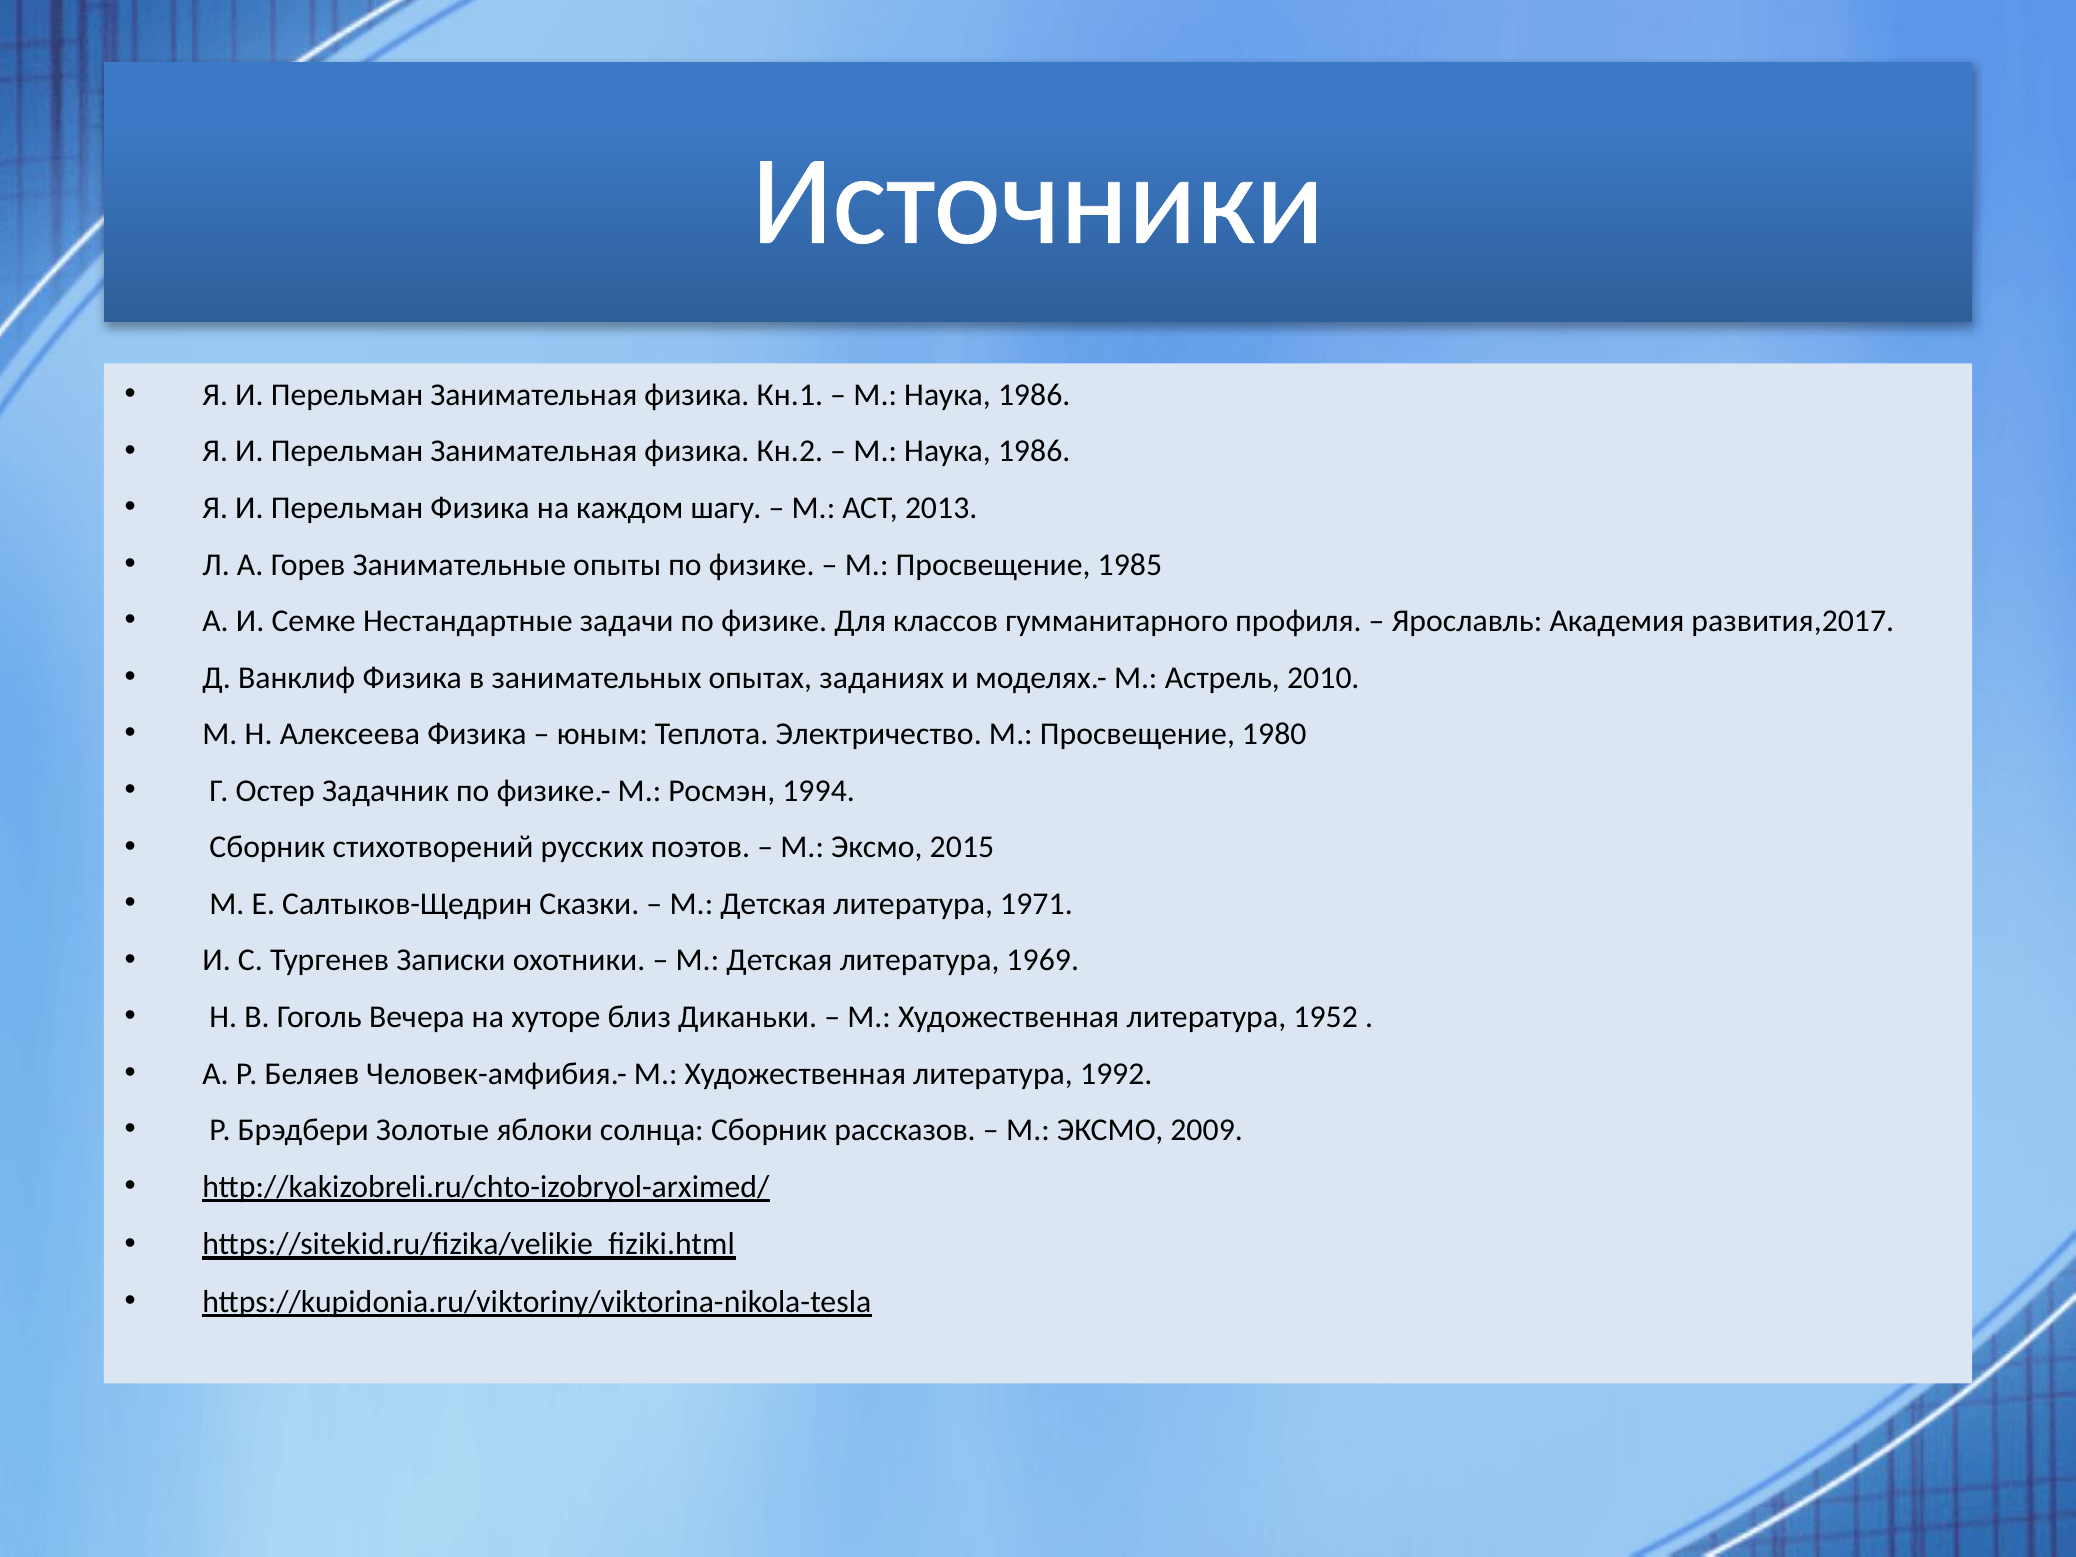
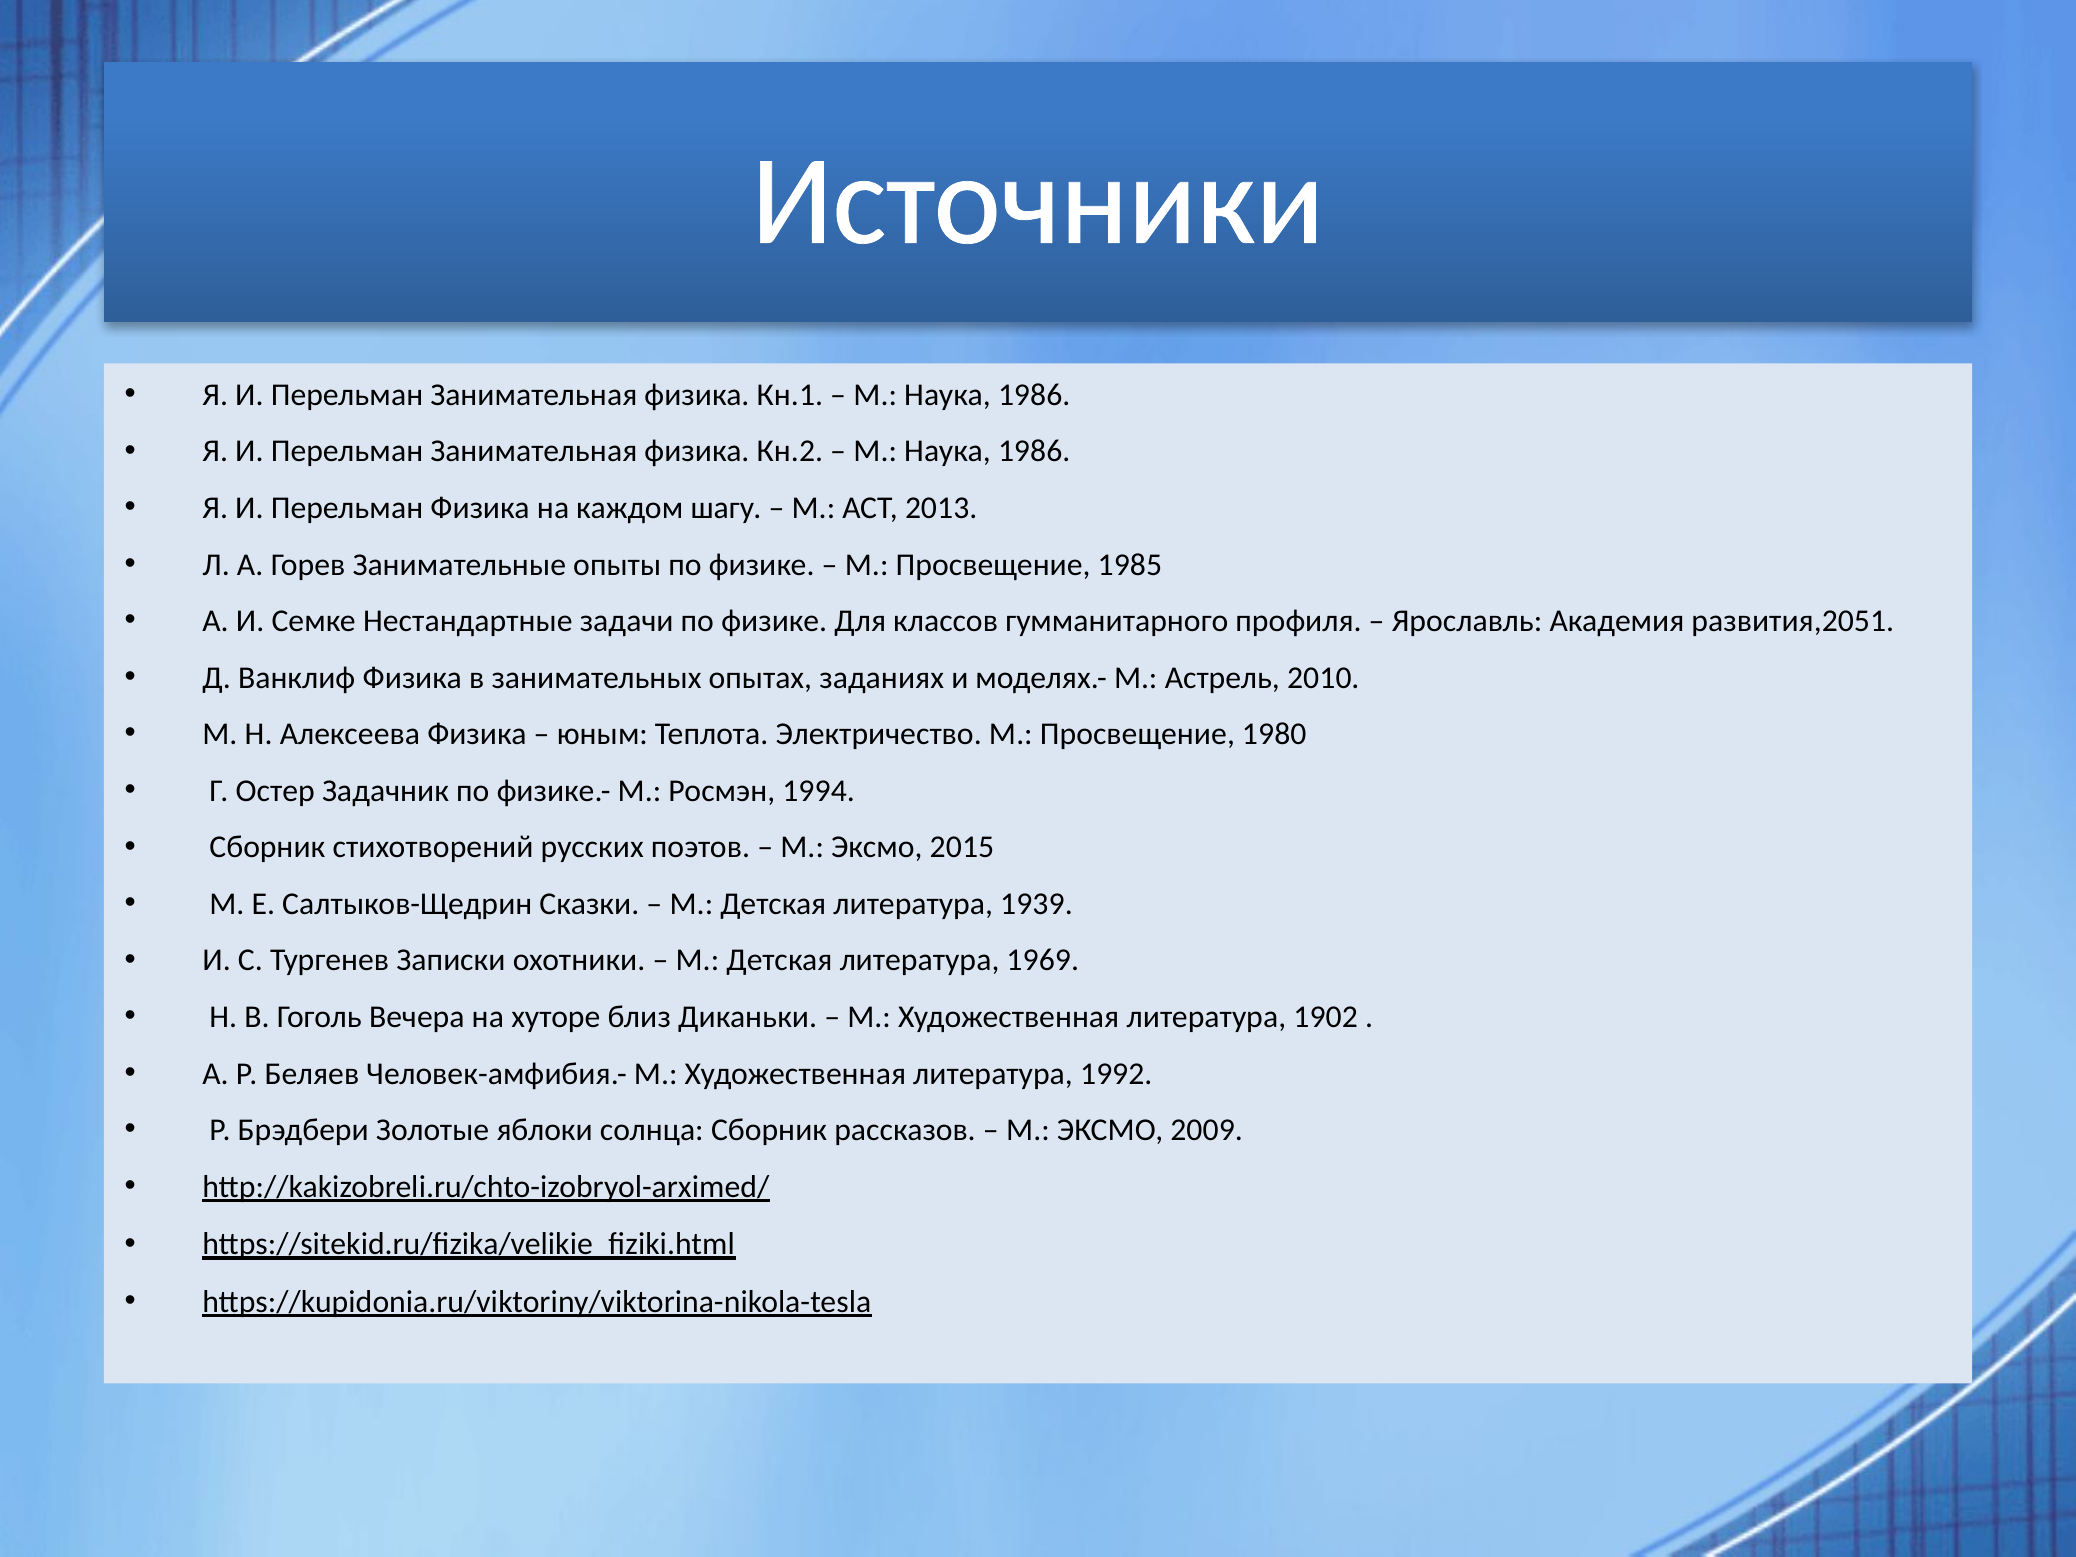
развития,2017: развития,2017 -> развития,2051 (1793, 621)
1971: 1971 -> 1939 (1036, 904)
1952: 1952 -> 1902 (1326, 1017)
